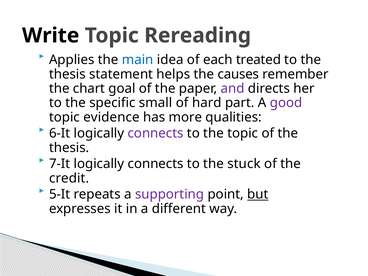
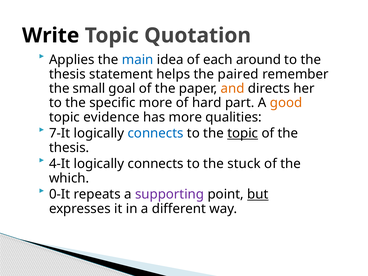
Rereading: Rereading -> Quotation (198, 36)
treated: treated -> around (258, 60)
causes: causes -> paired (238, 74)
chart: chart -> small (89, 88)
and colour: purple -> orange (233, 88)
specific small: small -> more (156, 103)
good colour: purple -> orange (286, 103)
6-It: 6-It -> 7-It (60, 133)
connects colour: purple -> blue (156, 133)
topic underline: none -> present (243, 133)
7-It: 7-It -> 4-It (60, 164)
credit: credit -> which (69, 178)
5-It: 5-It -> 0-It (60, 194)
